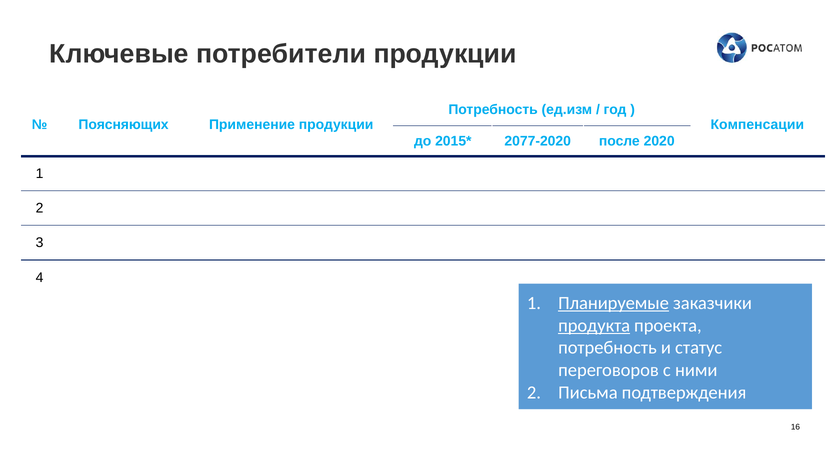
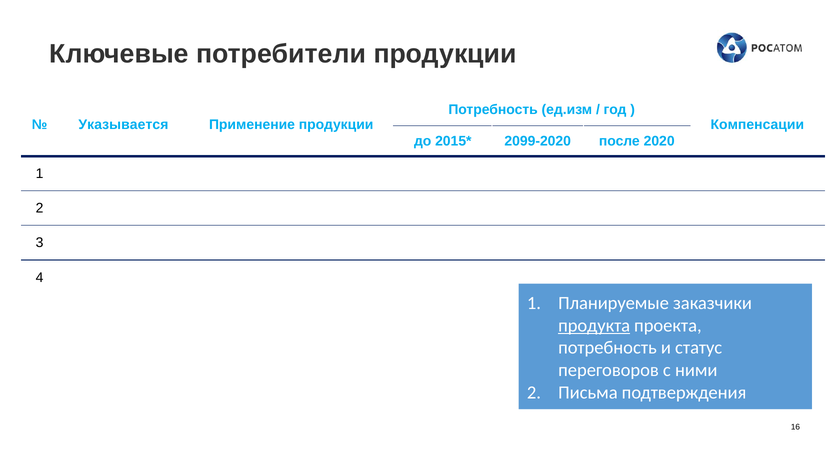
Поясняющих: Поясняющих -> Указывается (123, 125)
2077-2020: 2077-2020 -> 2099-2020 (538, 141)
Планируемые underline: present -> none (614, 303)
